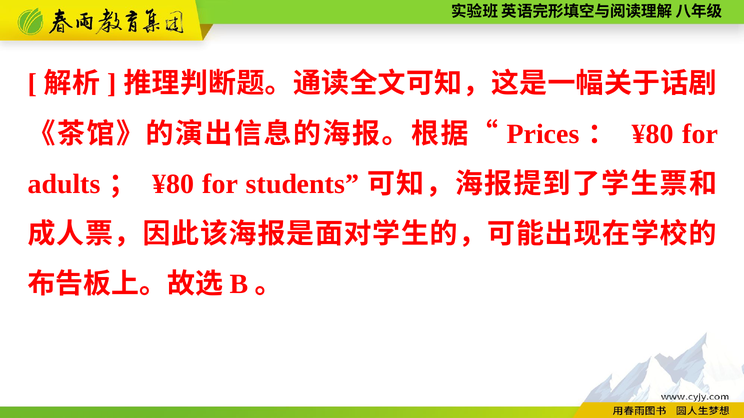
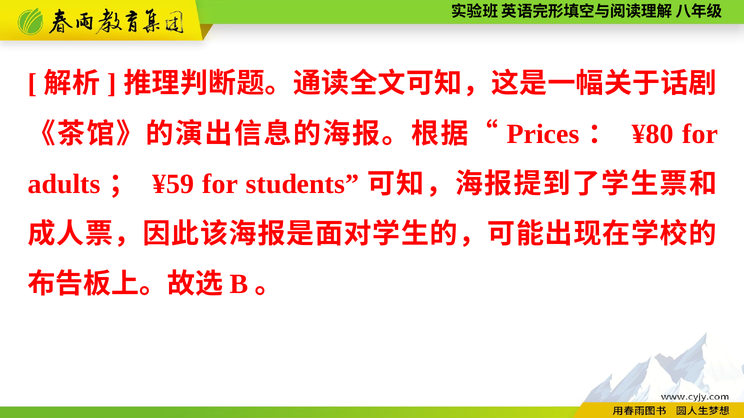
¥80: ¥80 -> ¥59 (173, 184)
